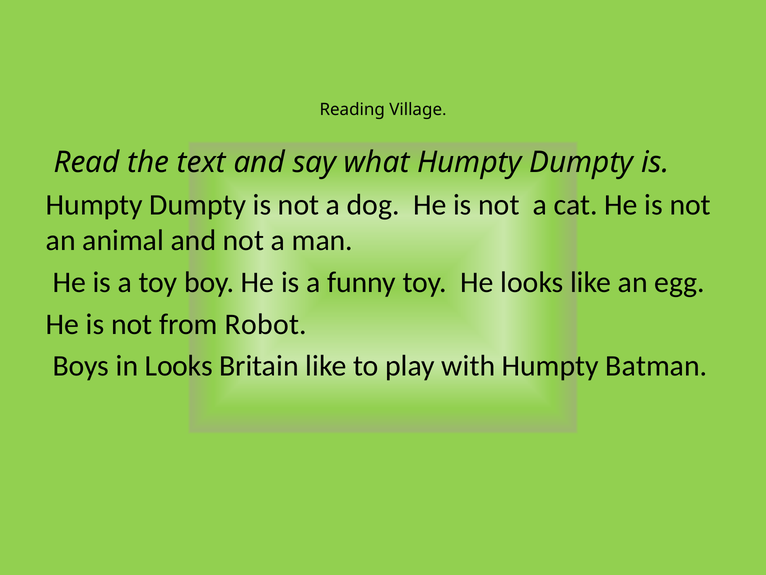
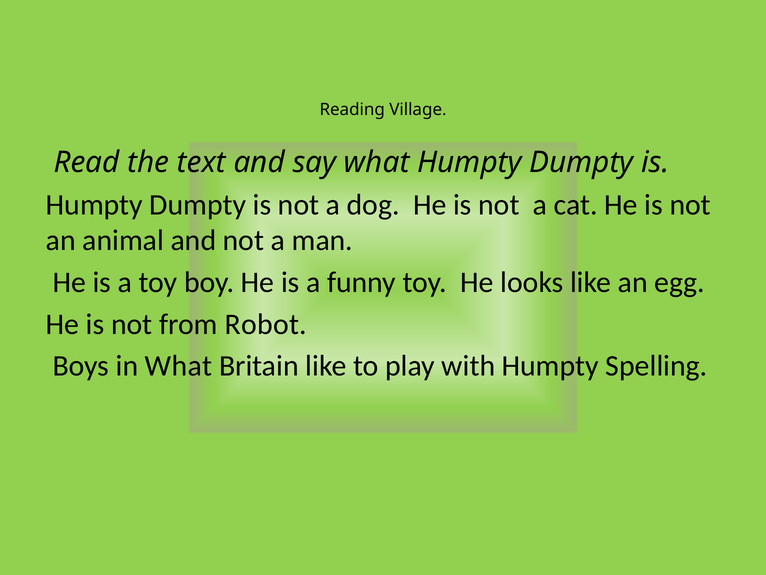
in Looks: Looks -> What (179, 366)
Batman: Batman -> Spelling (656, 366)
